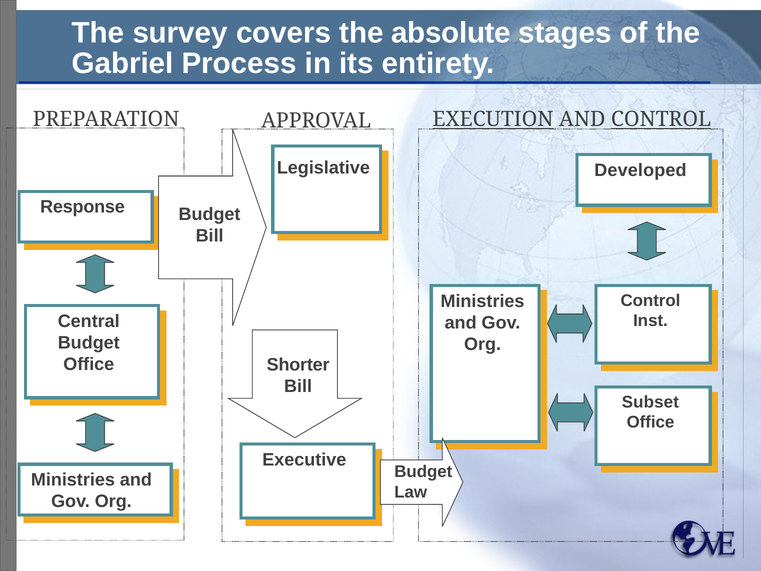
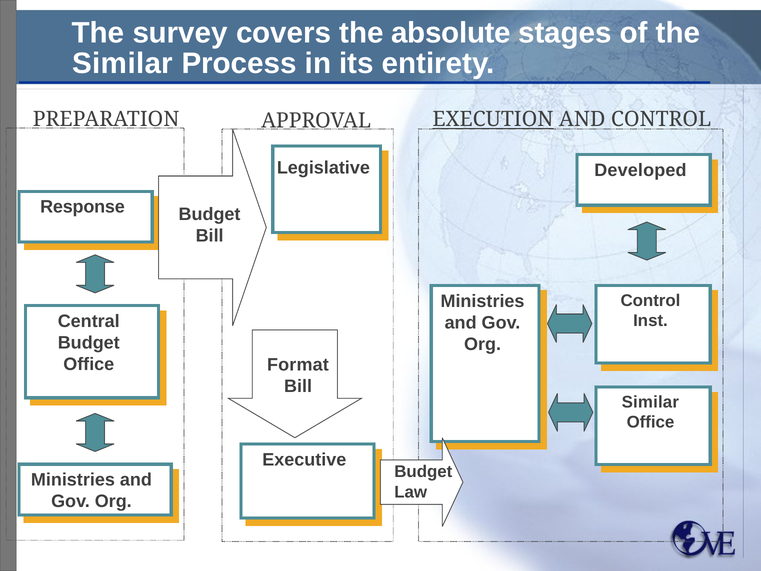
Gabriel: Gabriel -> Similar (123, 63)
CONTROL underline: present -> none (661, 119)
Shorter: Shorter -> Format (298, 365)
Subset: Subset -> Similar (650, 402)
